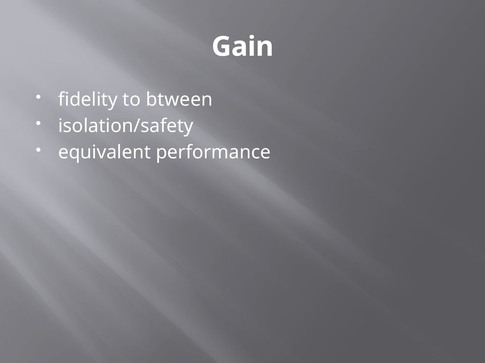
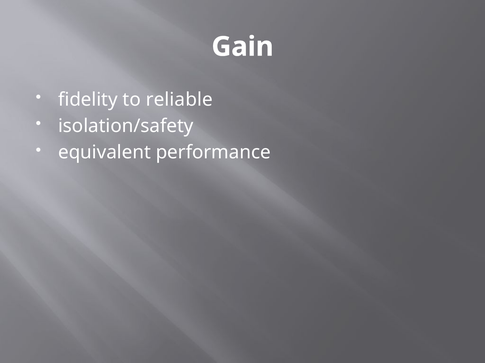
btween: btween -> reliable (179, 100)
